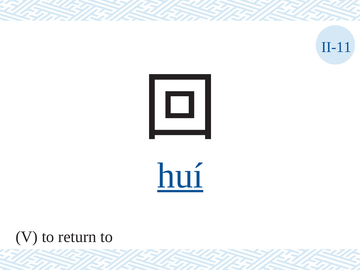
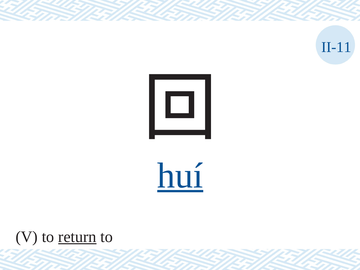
return underline: none -> present (77, 237)
